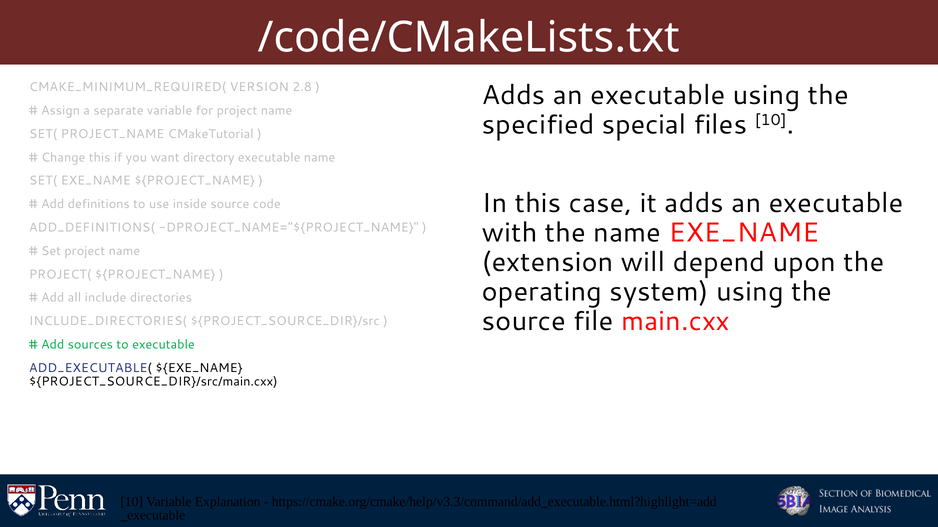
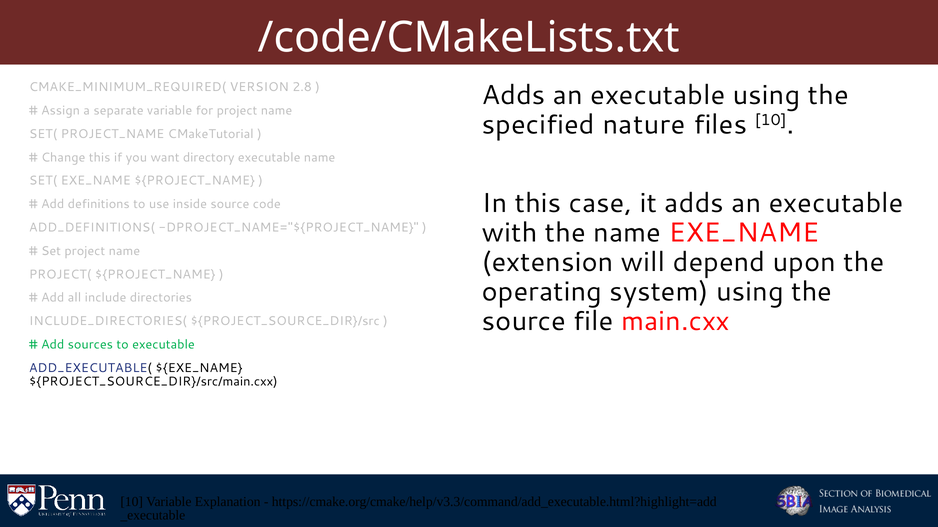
special: special -> nature (644, 125)
